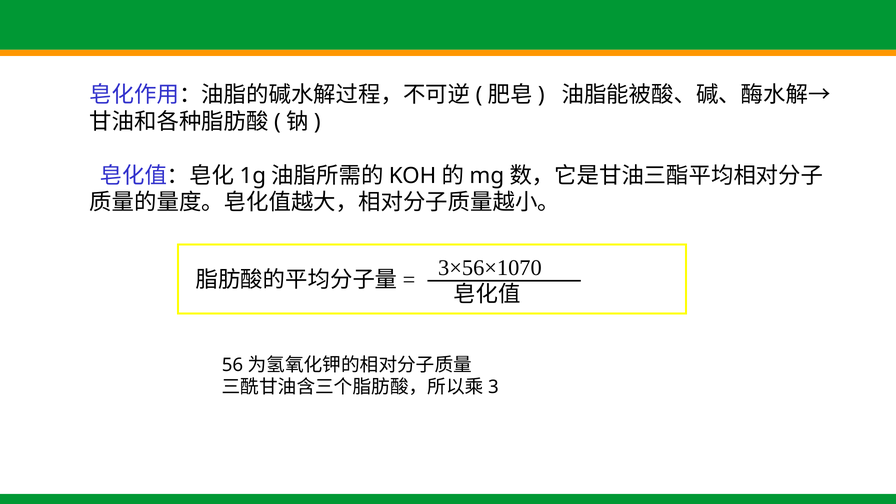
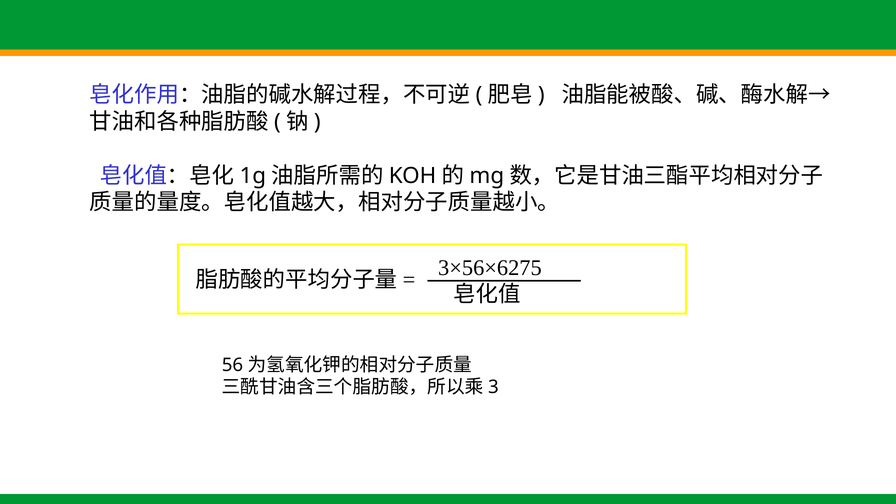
3×56×1070: 3×56×1070 -> 3×56×6275 (490, 268)
